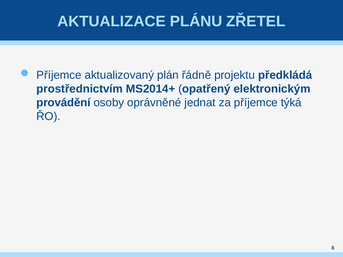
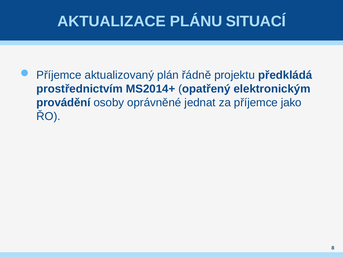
ZŘETEL: ZŘETEL -> SITUACÍ (256, 21)
týká: týká -> jako (291, 103)
